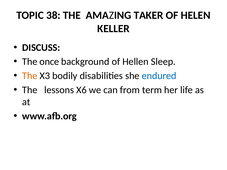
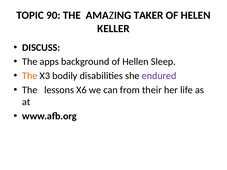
38: 38 -> 90 (53, 15)
once: once -> apps (49, 62)
endured colour: blue -> purple (159, 76)
term: term -> their (152, 90)
